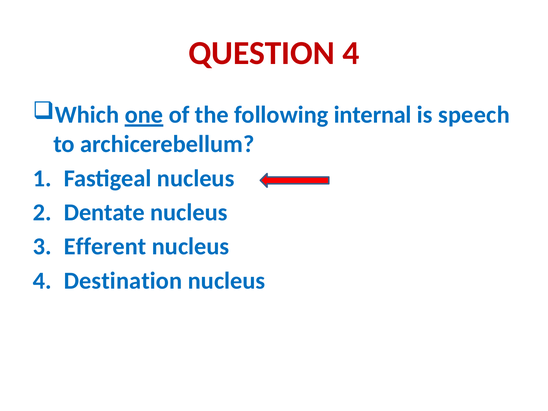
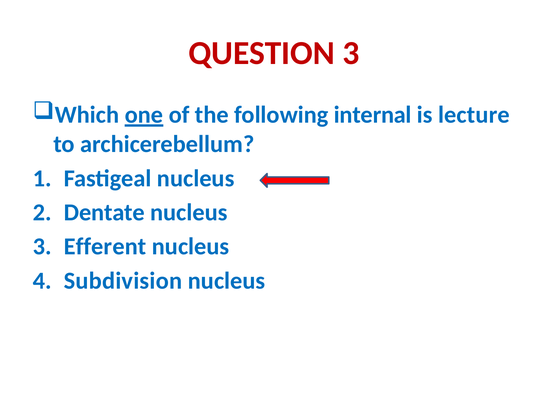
QUESTION 4: 4 -> 3 (351, 53)
speech: speech -> lecture (474, 115)
Destination: Destination -> Subdivision (123, 281)
